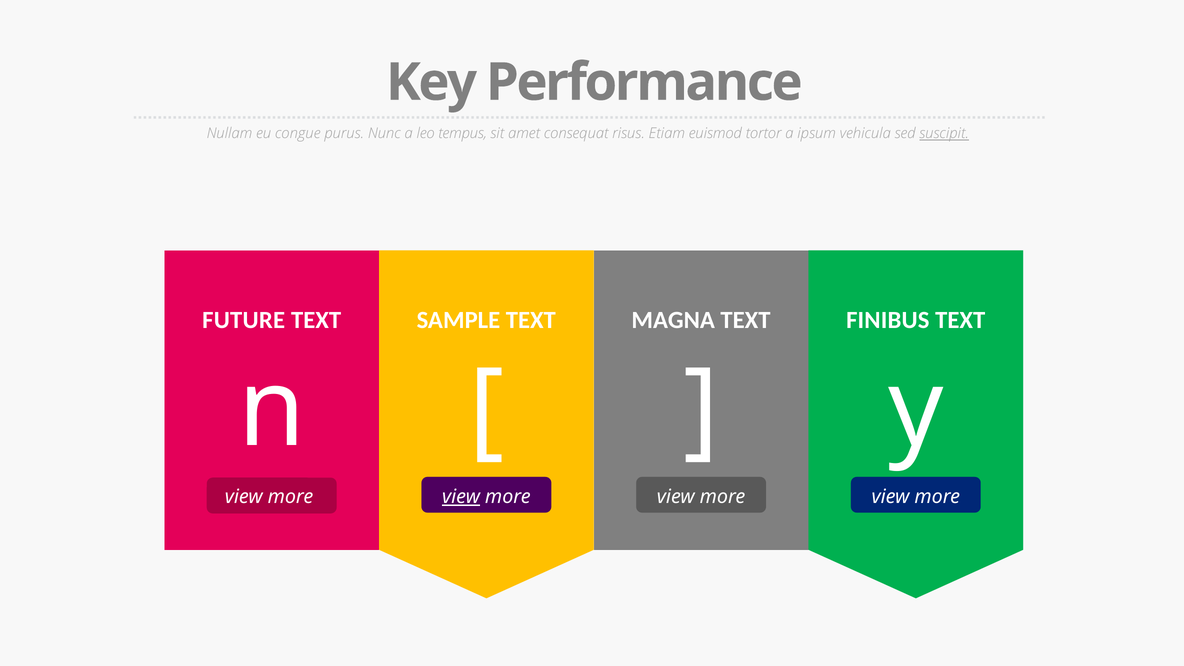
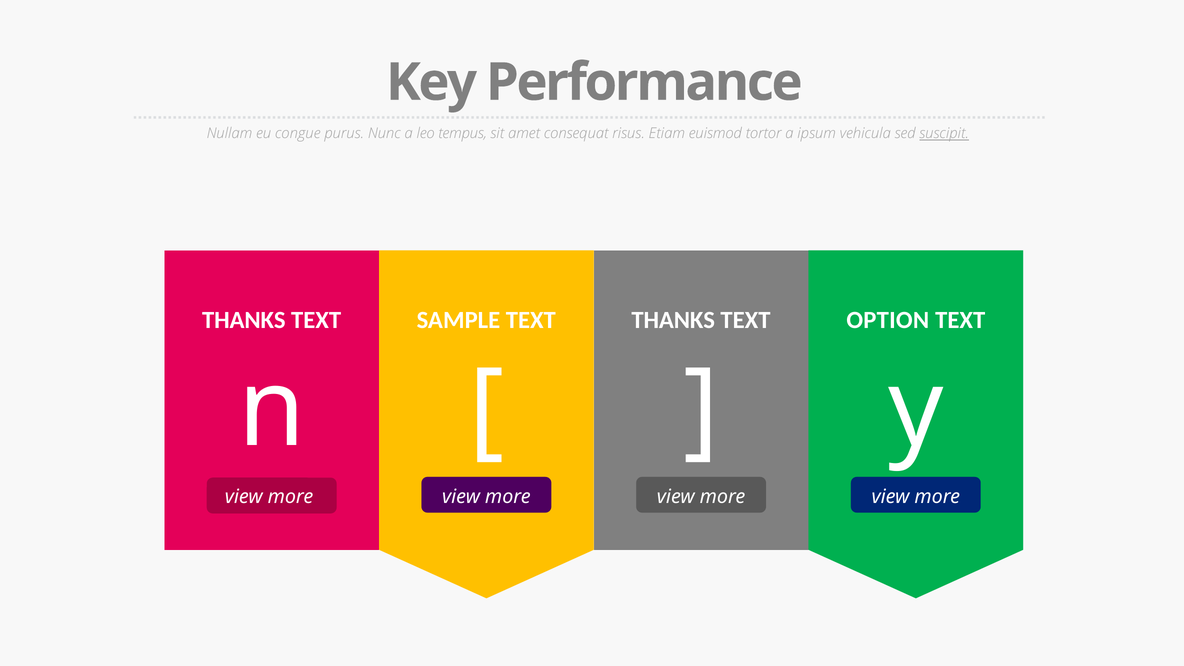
FUTURE: FUTURE -> THANKS (244, 320)
TEXT MAGNA: MAGNA -> THANKS (673, 320)
FINIBUS: FINIBUS -> OPTION (888, 320)
view underline: present -> none (461, 497)
